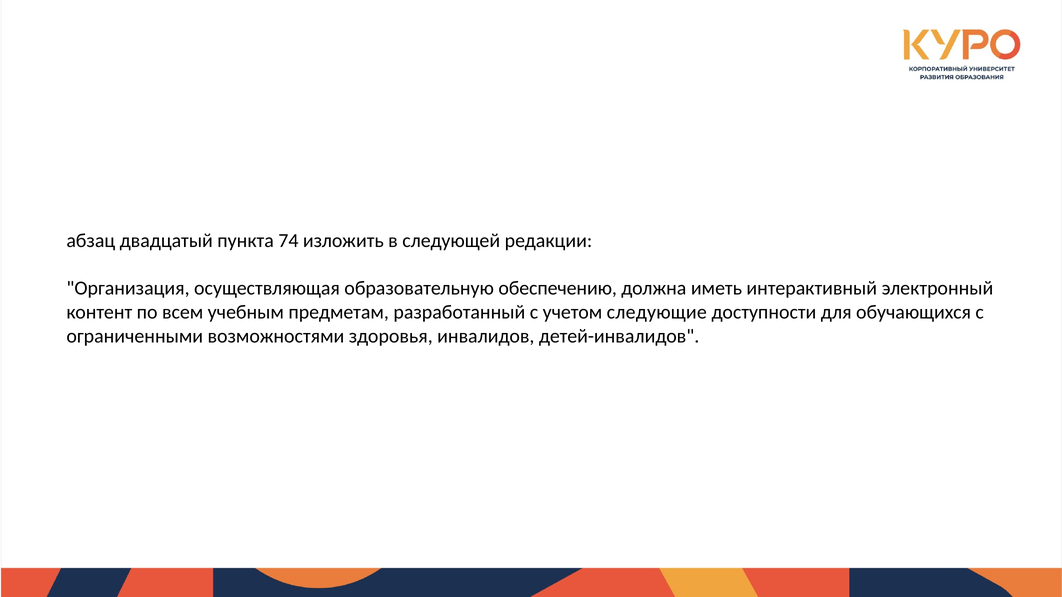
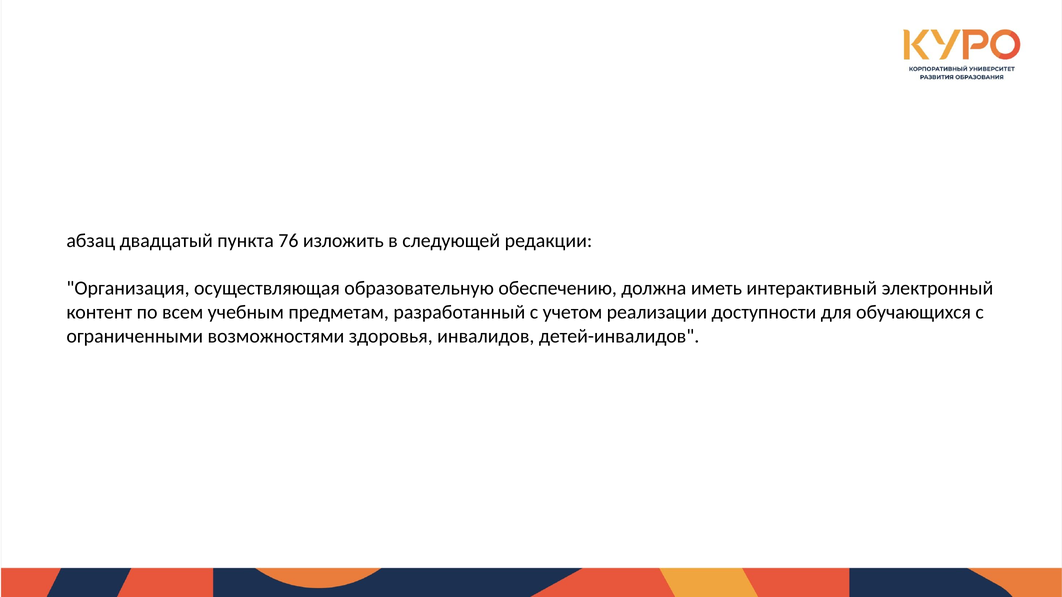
74: 74 -> 76 (288, 241)
следующие: следующие -> реализации (657, 312)
